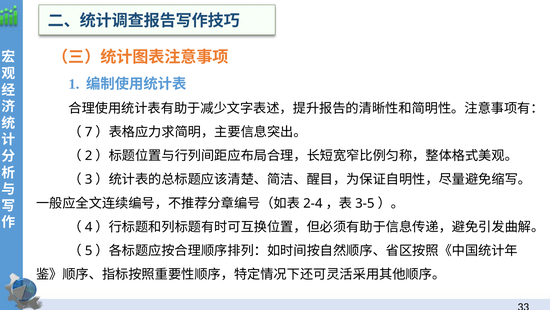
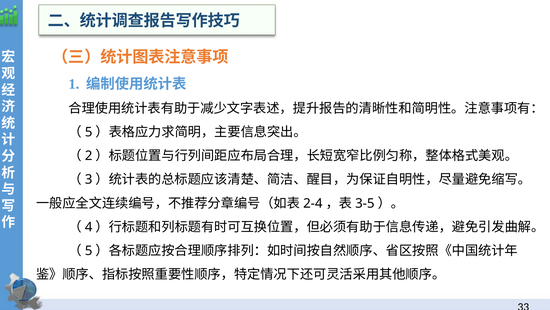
7: 7 -> 5 (89, 132)
